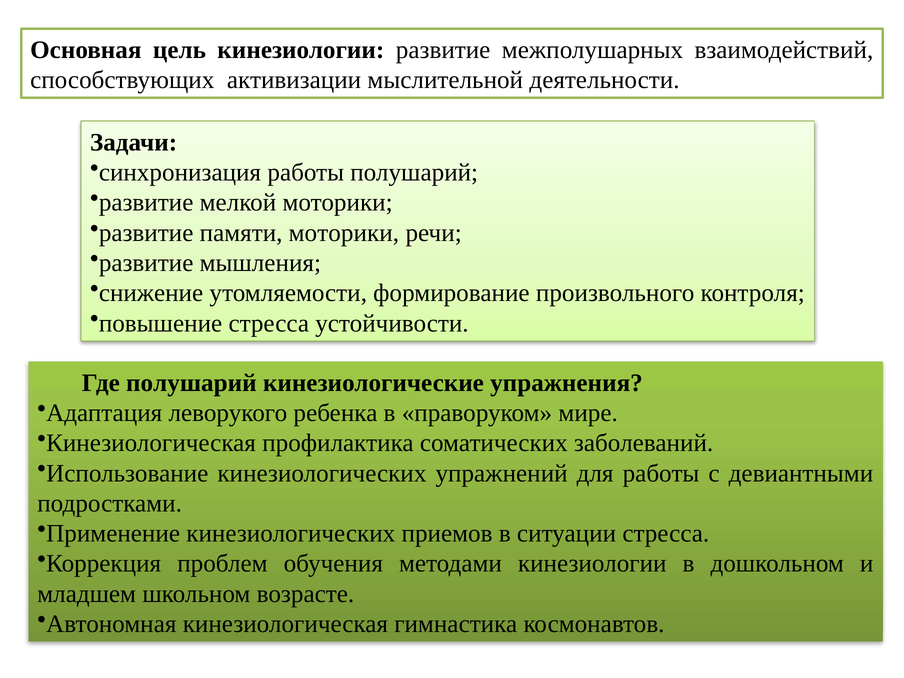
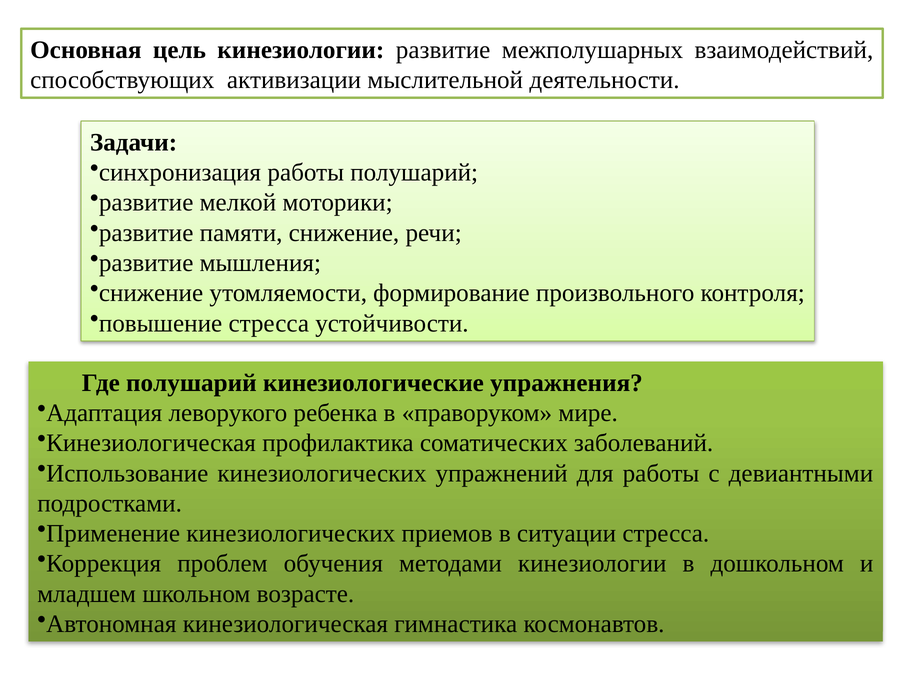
памяти моторики: моторики -> снижение (344, 233)
